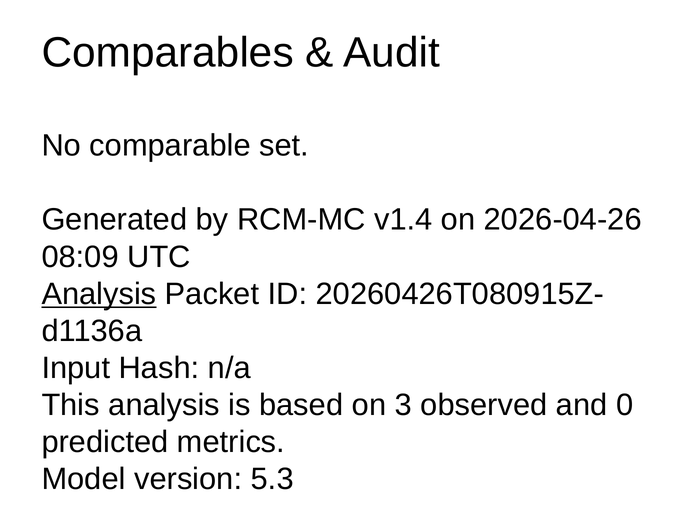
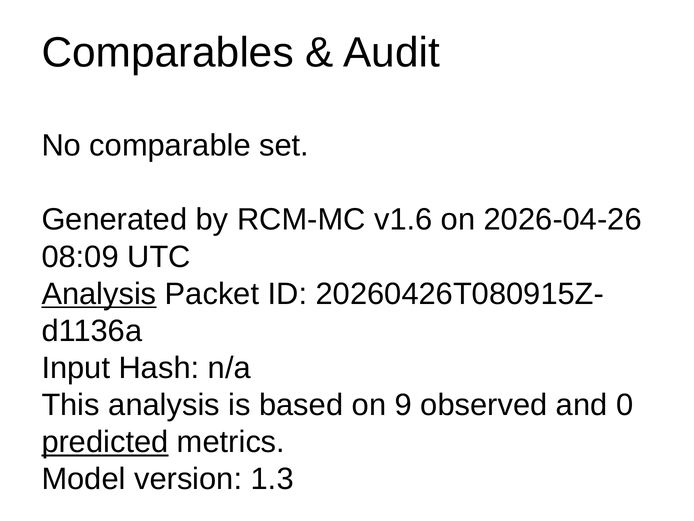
v1.4: v1.4 -> v1.6 (403, 220)
3: 3 -> 9 (403, 405)
predicted underline: none -> present (105, 442)
5.3: 5.3 -> 1.3 (272, 479)
